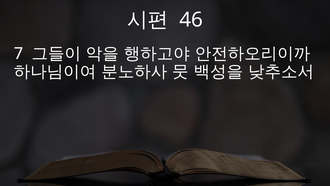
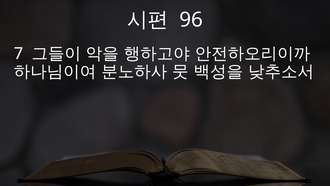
46: 46 -> 96 (191, 20)
